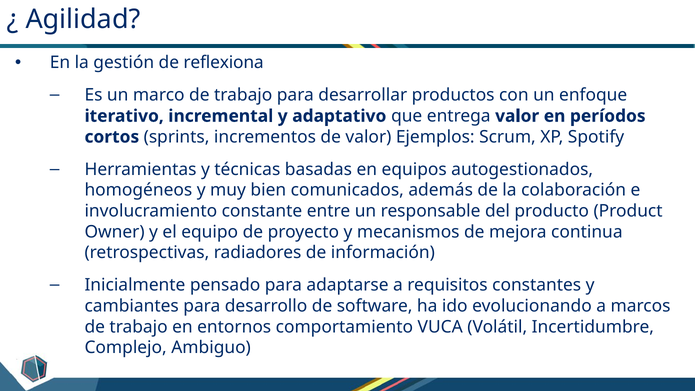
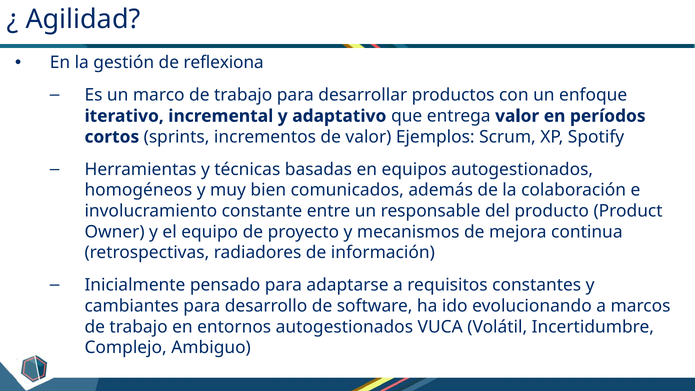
entornos comportamiento: comportamiento -> autogestionados (344, 327)
